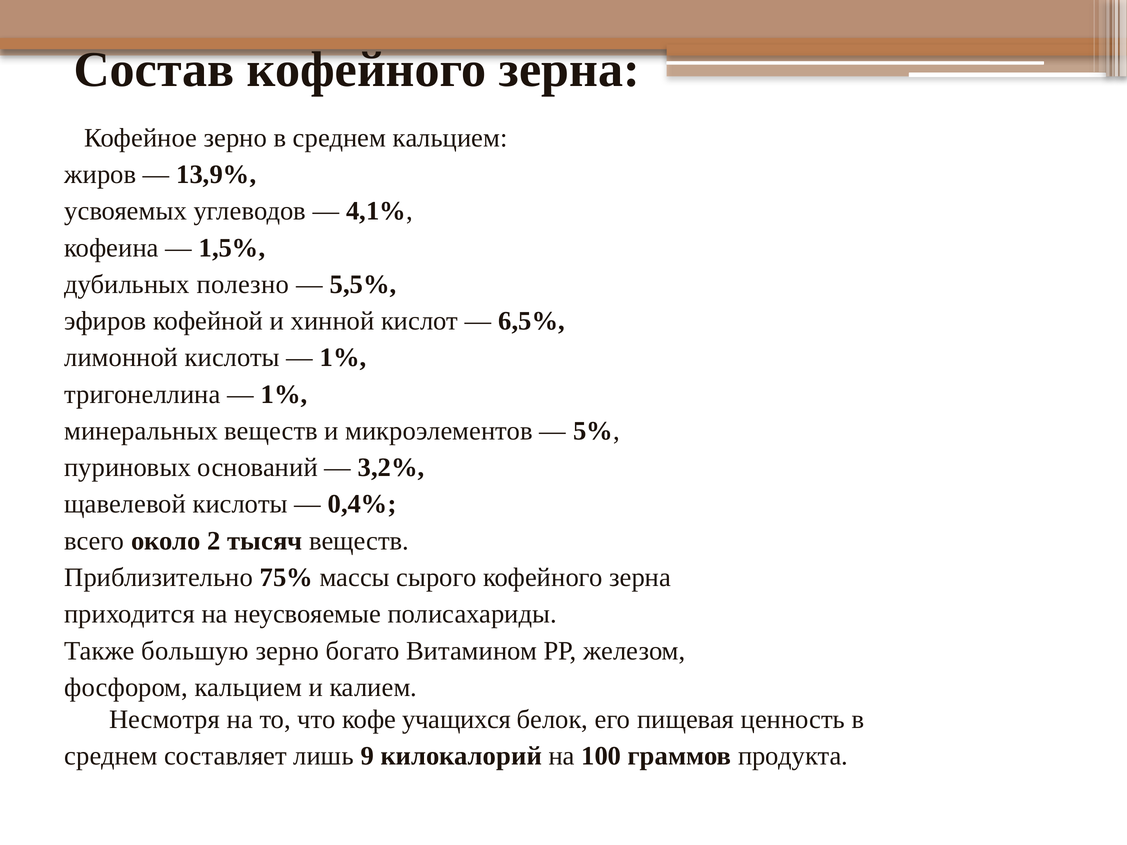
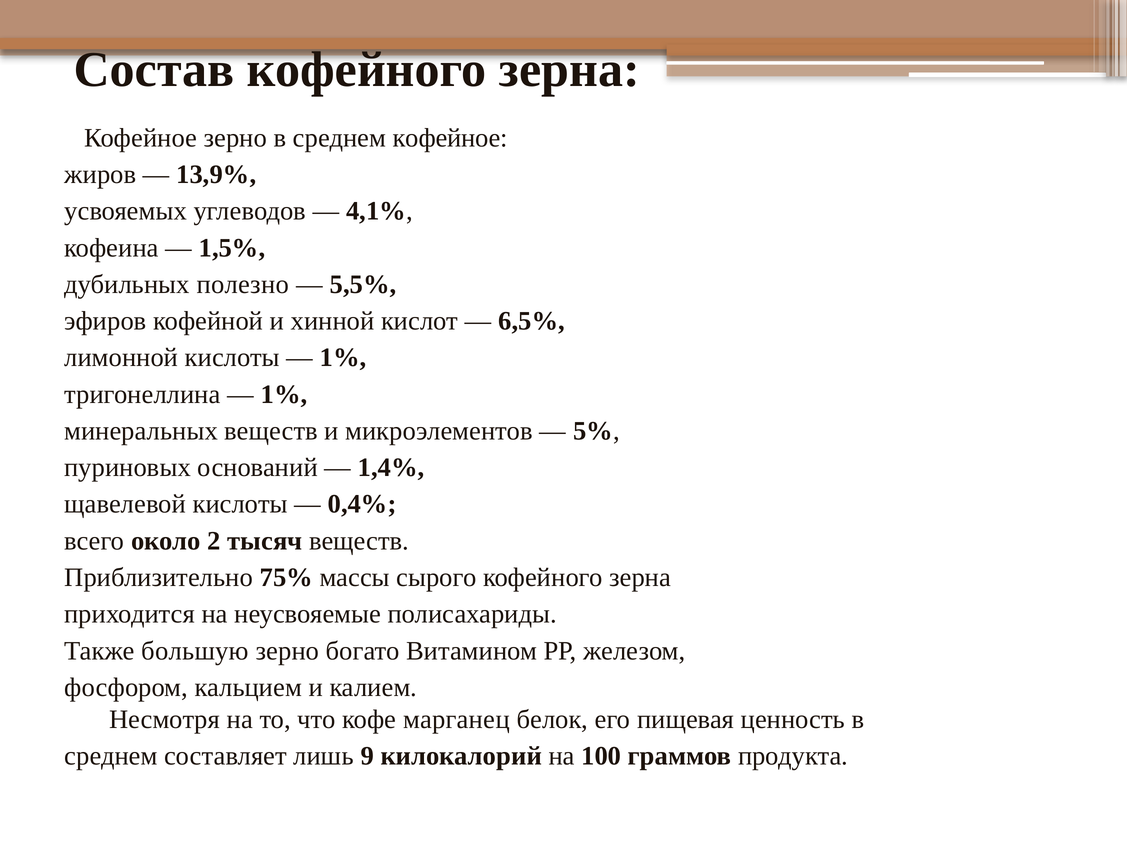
среднем кальцием: кальцием -> кофейное (450, 138)
3,2%: 3,2% -> 1,4% (391, 468)
учащихся: учащихся -> марганец (456, 720)
